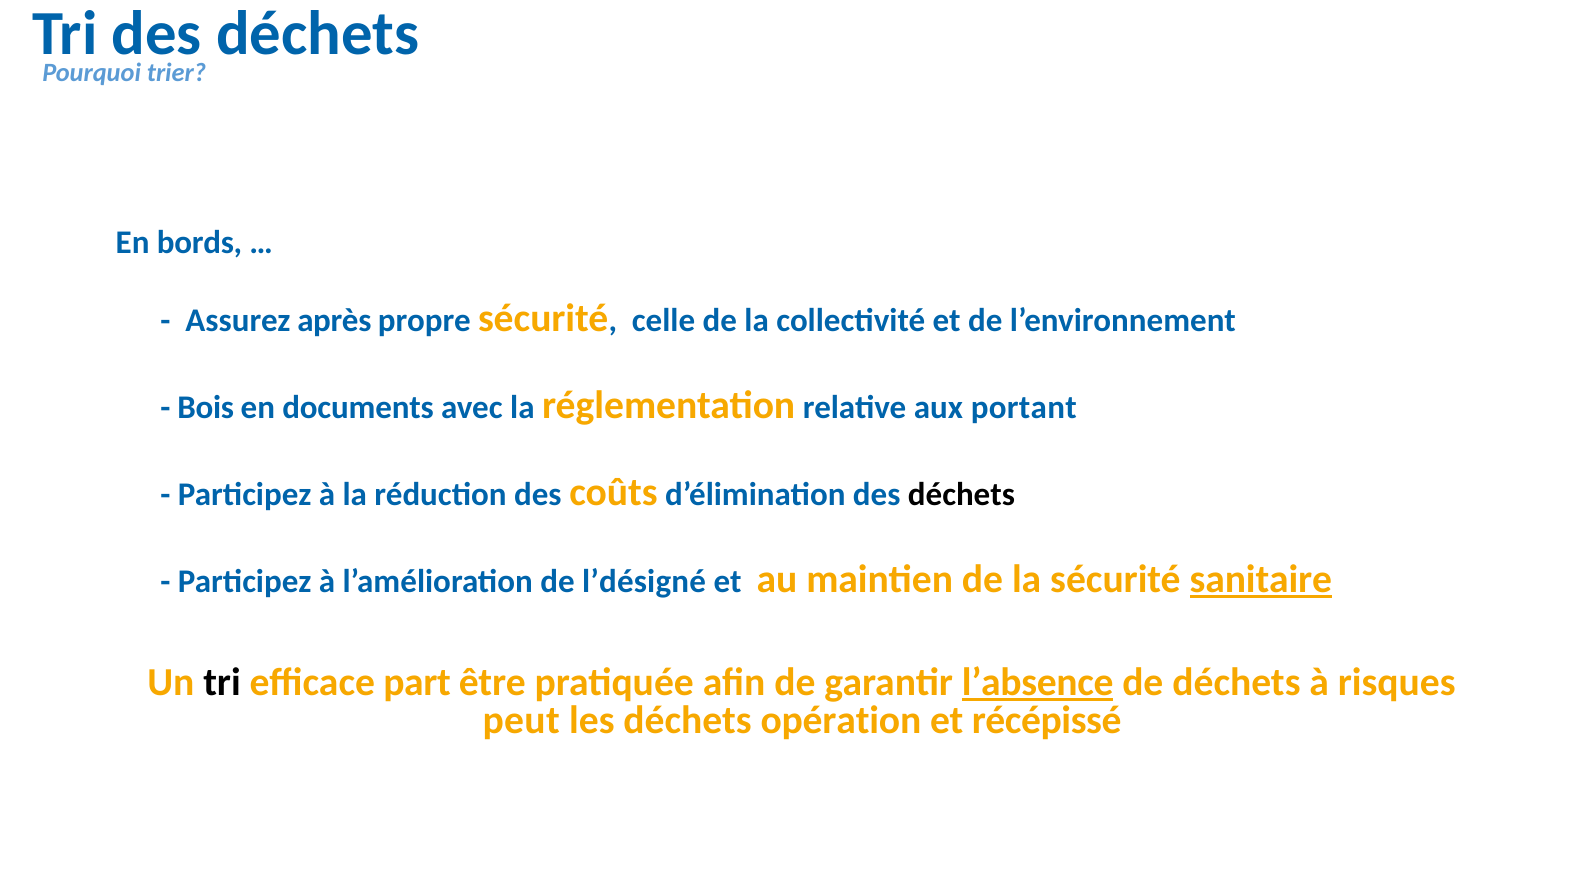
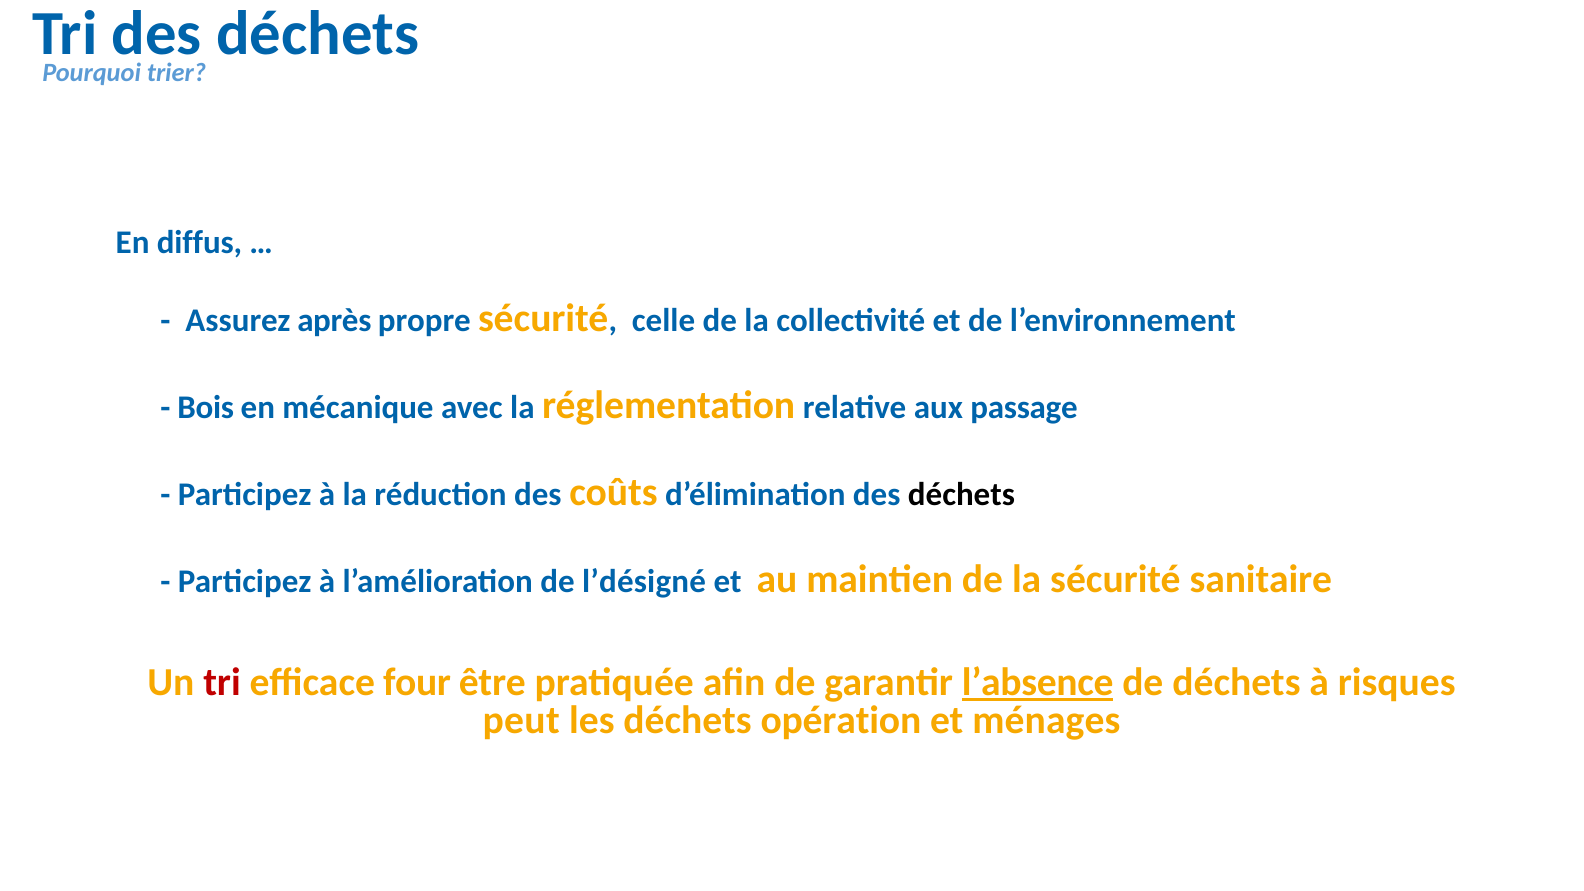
bords: bords -> diffus (200, 243)
documents: documents -> mécanique (358, 407)
portant: portant -> passage (1024, 407)
sanitaire underline: present -> none (1261, 580)
tri colour: black -> red (222, 683)
part: part -> four (417, 683)
récépissé: récépissé -> ménages (1046, 721)
